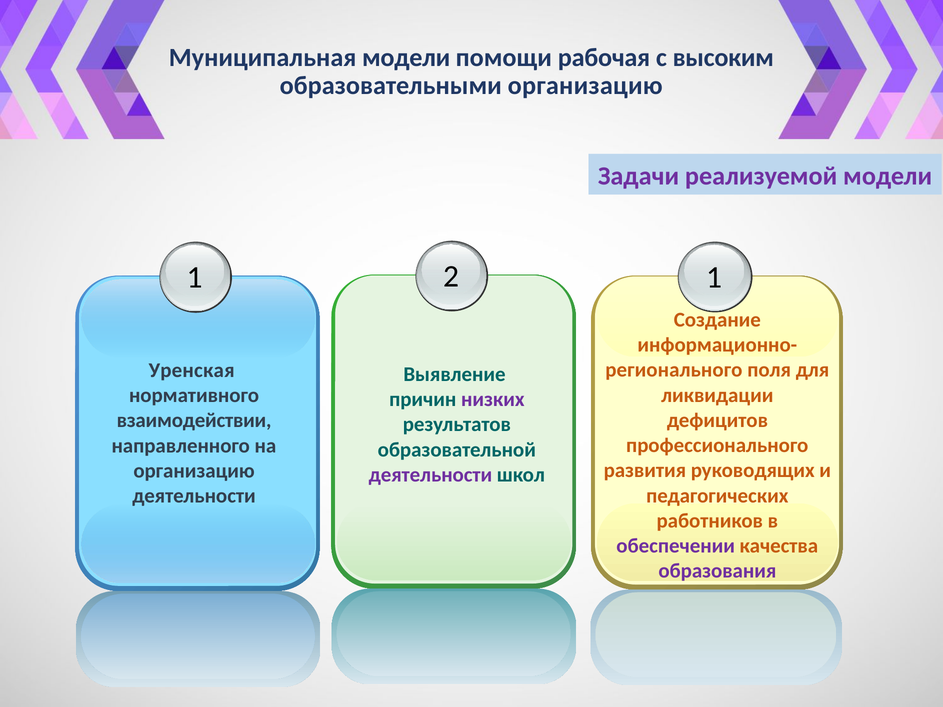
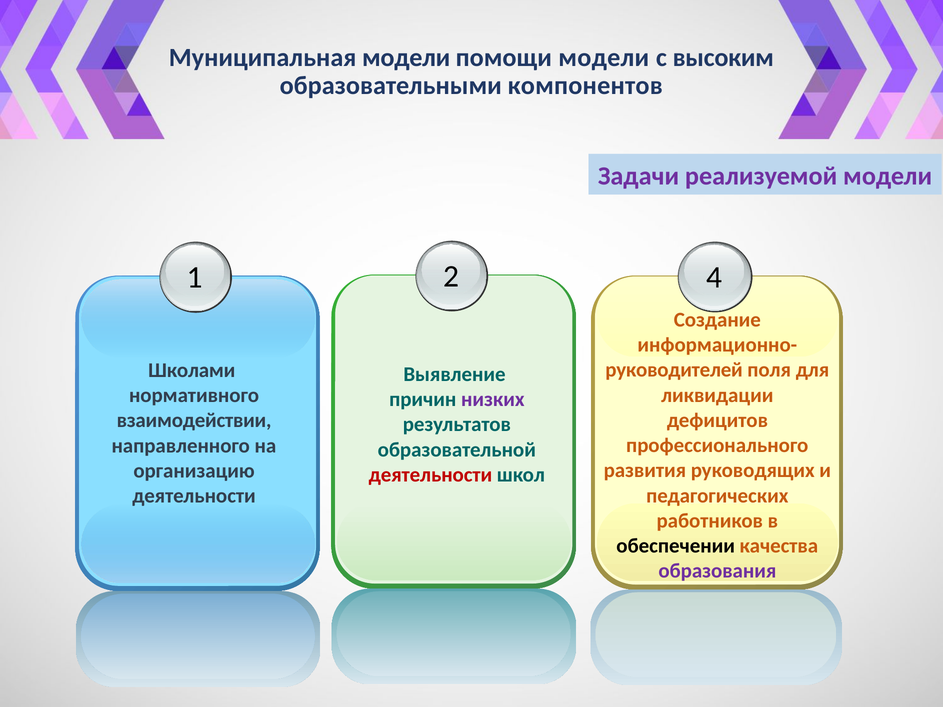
помощи рабочая: рабочая -> модели (604, 57)
образовательными организацию: организацию -> компонентов (585, 86)
1: 1 -> 4 (714, 278)
регионального: регионального -> руководителей (674, 370)
Уренская: Уренская -> Школами (192, 370)
деятельности colour: purple -> red (430, 475)
обеспечении colour: purple -> black (676, 546)
